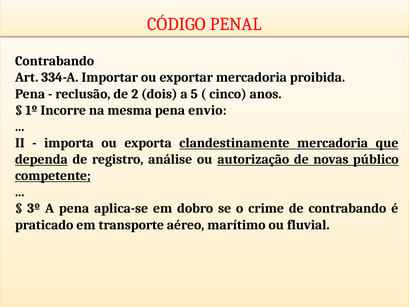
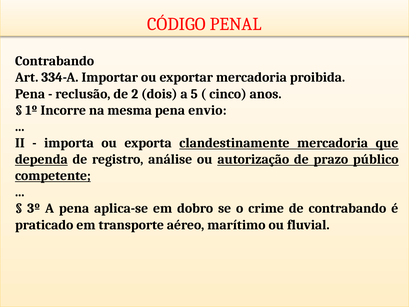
novas: novas -> prazo (331, 159)
